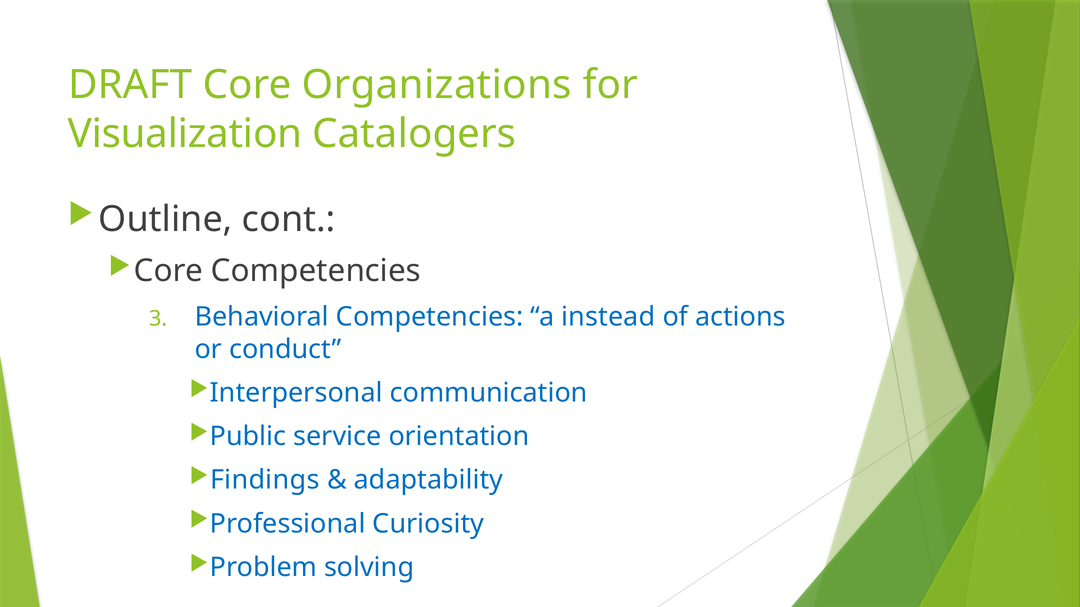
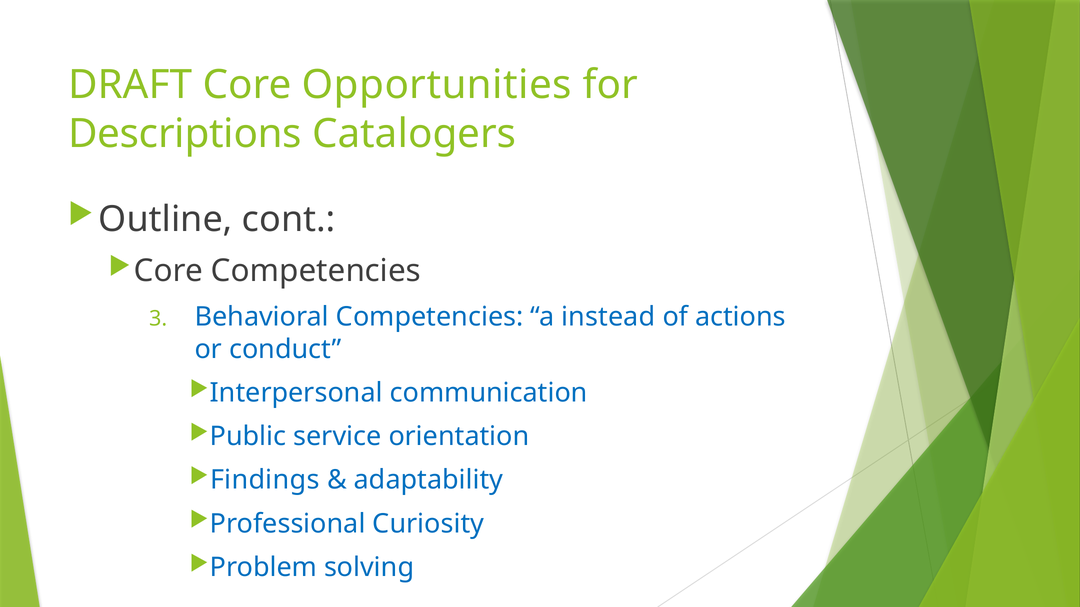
Organizations: Organizations -> Opportunities (437, 85)
Visualization: Visualization -> Descriptions (185, 134)
